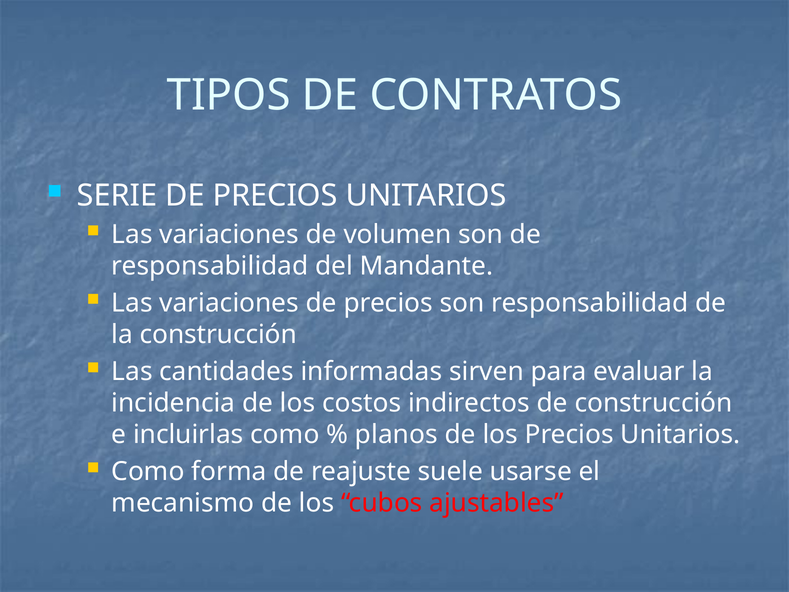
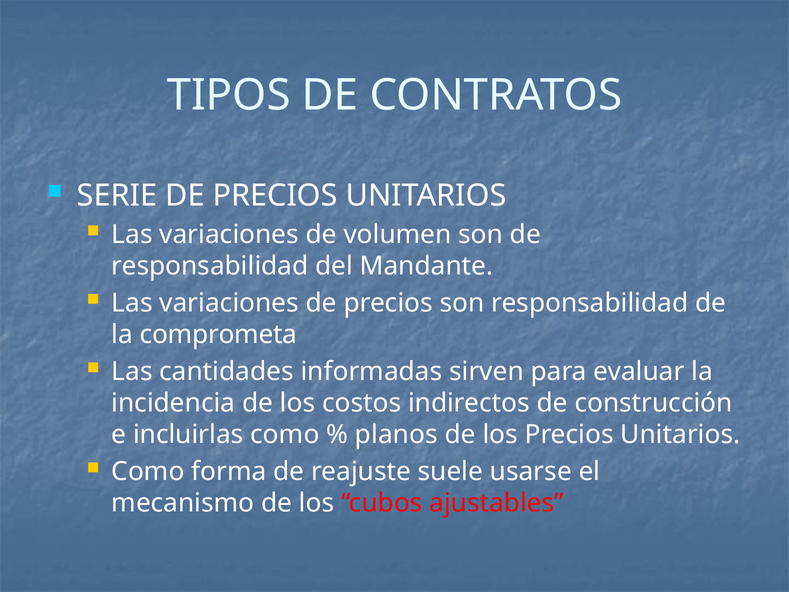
la construcción: construcción -> comprometa (218, 335)
